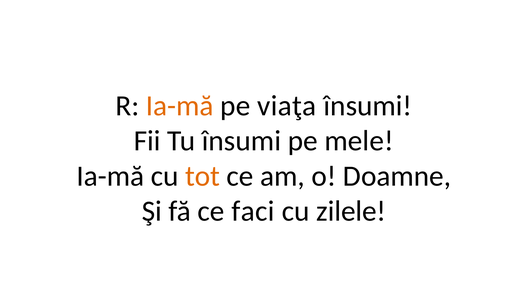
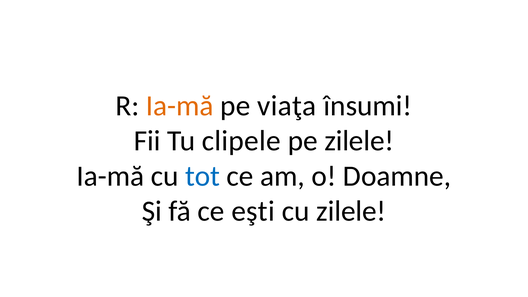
Tu însumi: însumi -> clipele (241, 141)
pe mele: mele -> zilele (359, 141)
tot colour: orange -> blue (203, 176)
faci: faci -> eşti (253, 211)
